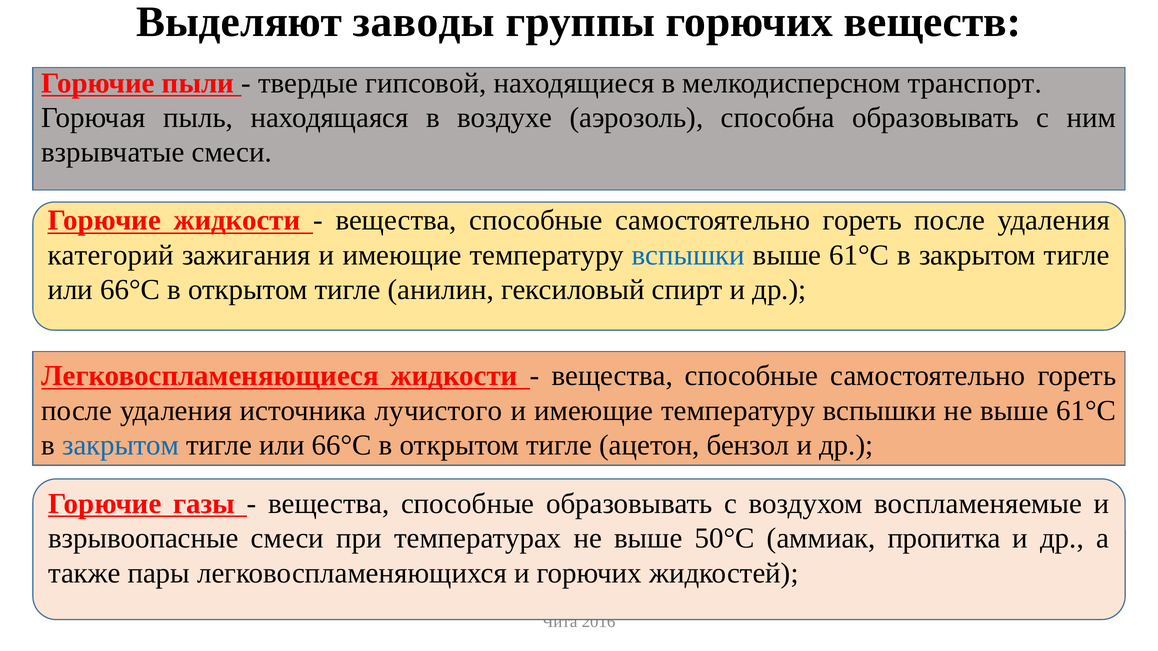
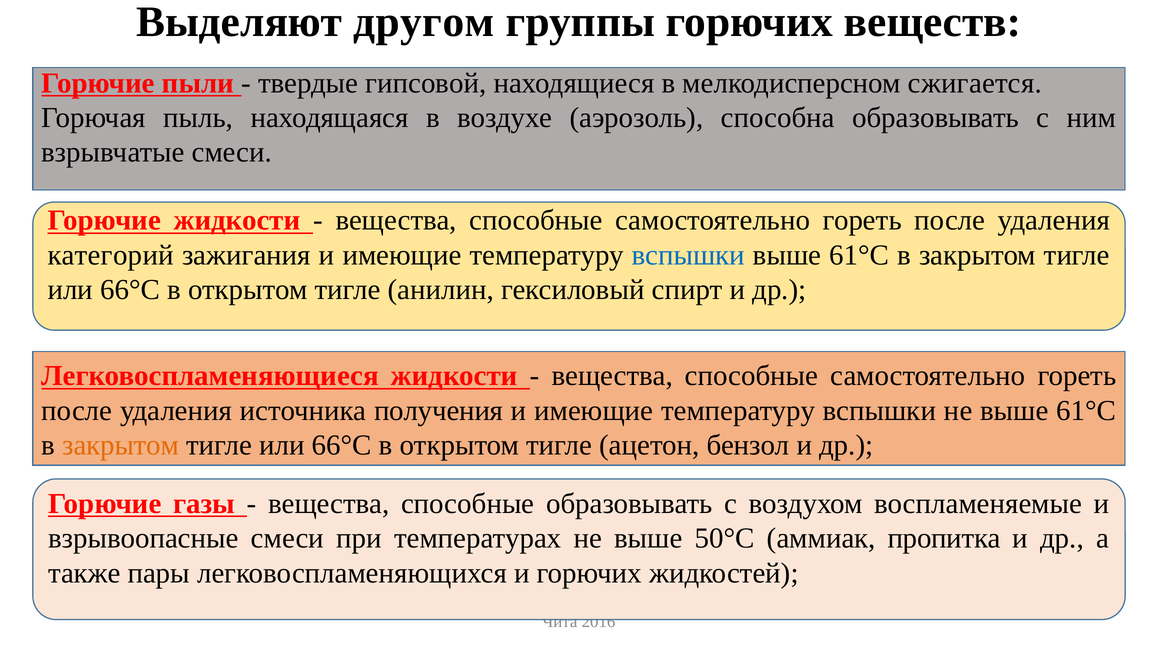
заводы: заводы -> другом (424, 22)
транспорт: транспорт -> сжигается (975, 83)
лучистого: лучистого -> получения (439, 411)
закрытом colour: blue -> orange (121, 446)
